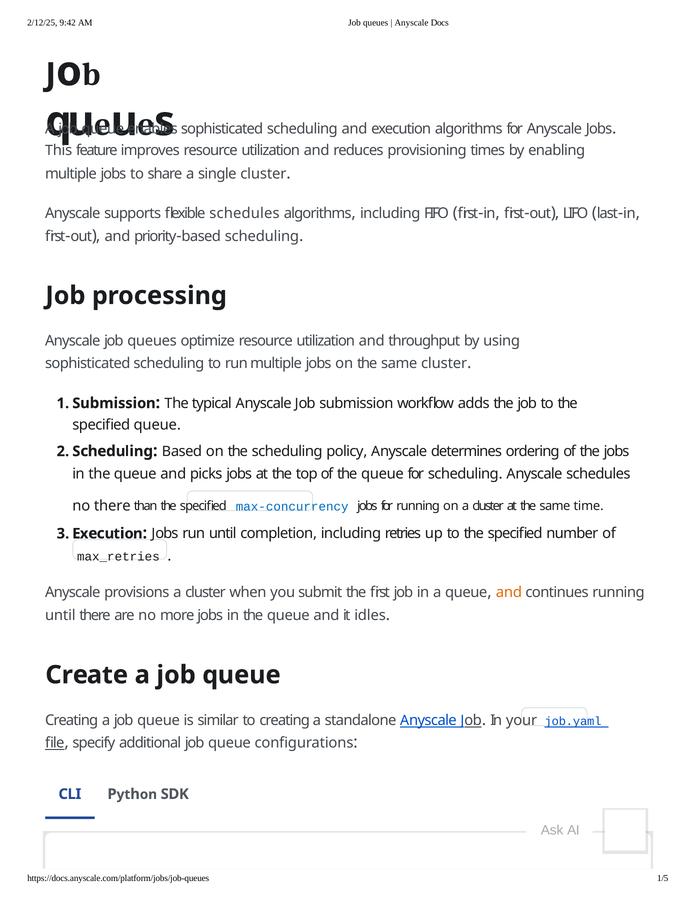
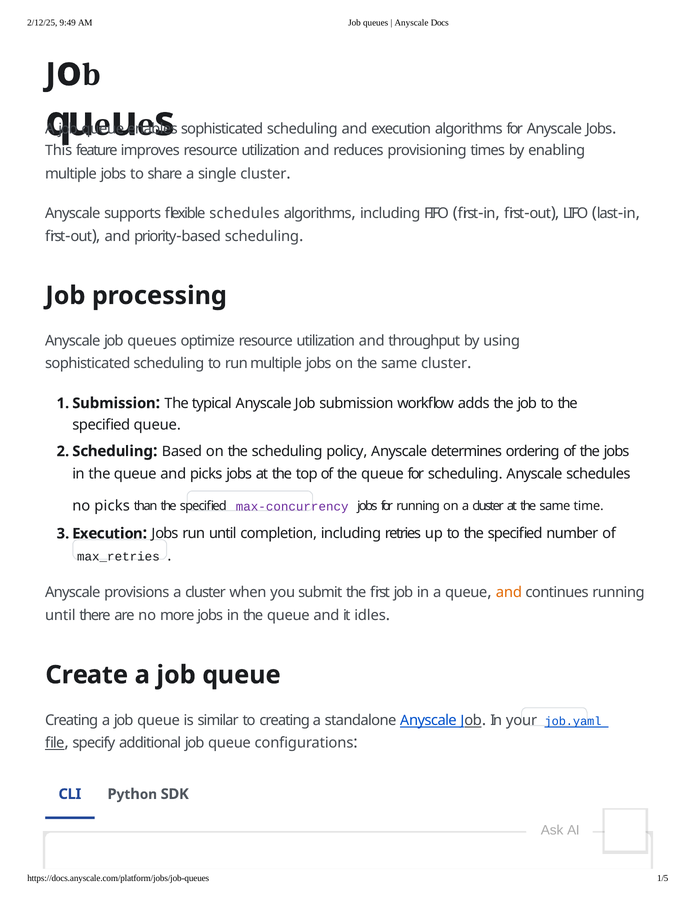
9:42: 9:42 -> 9:49 (68, 23)
no there: there -> picks (112, 505)
max-concurrency colour: blue -> purple (292, 506)
